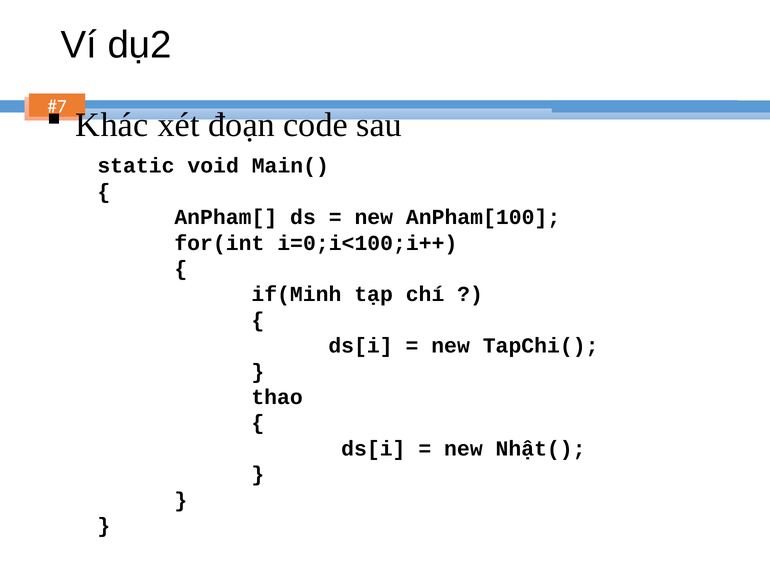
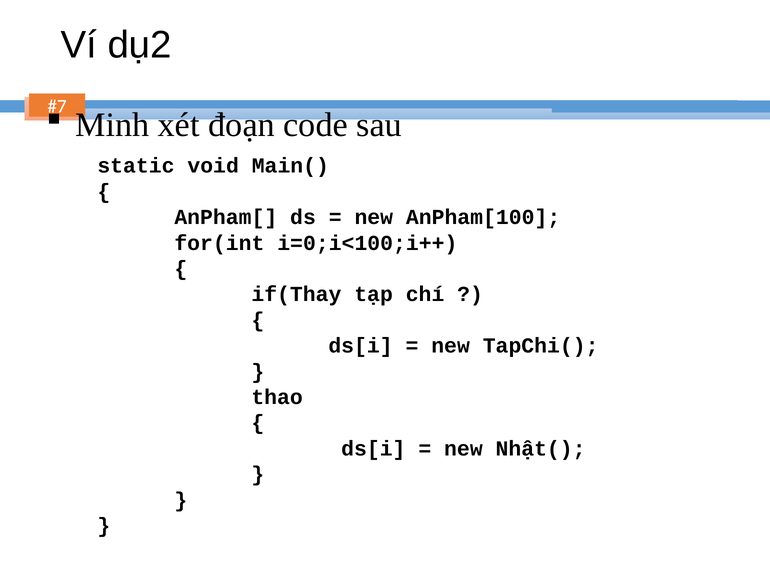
Khác: Khác -> Minh (112, 125)
if(Minh: if(Minh -> if(Thay (296, 294)
